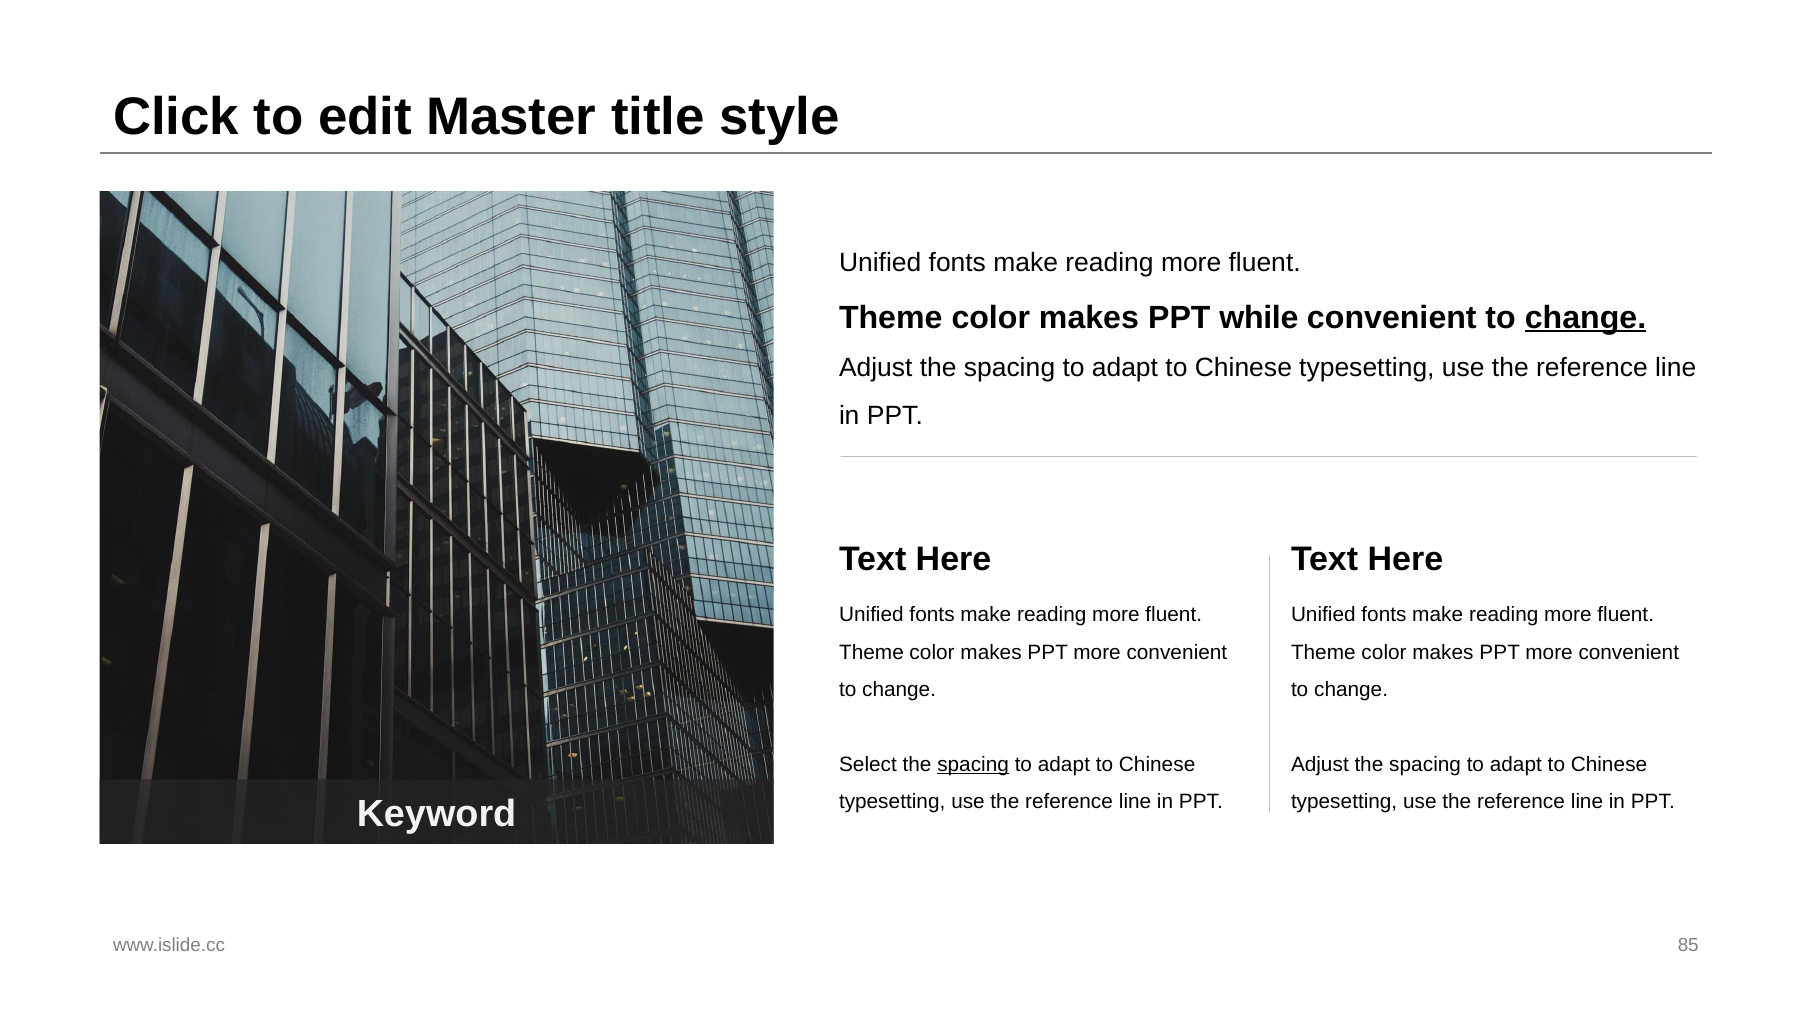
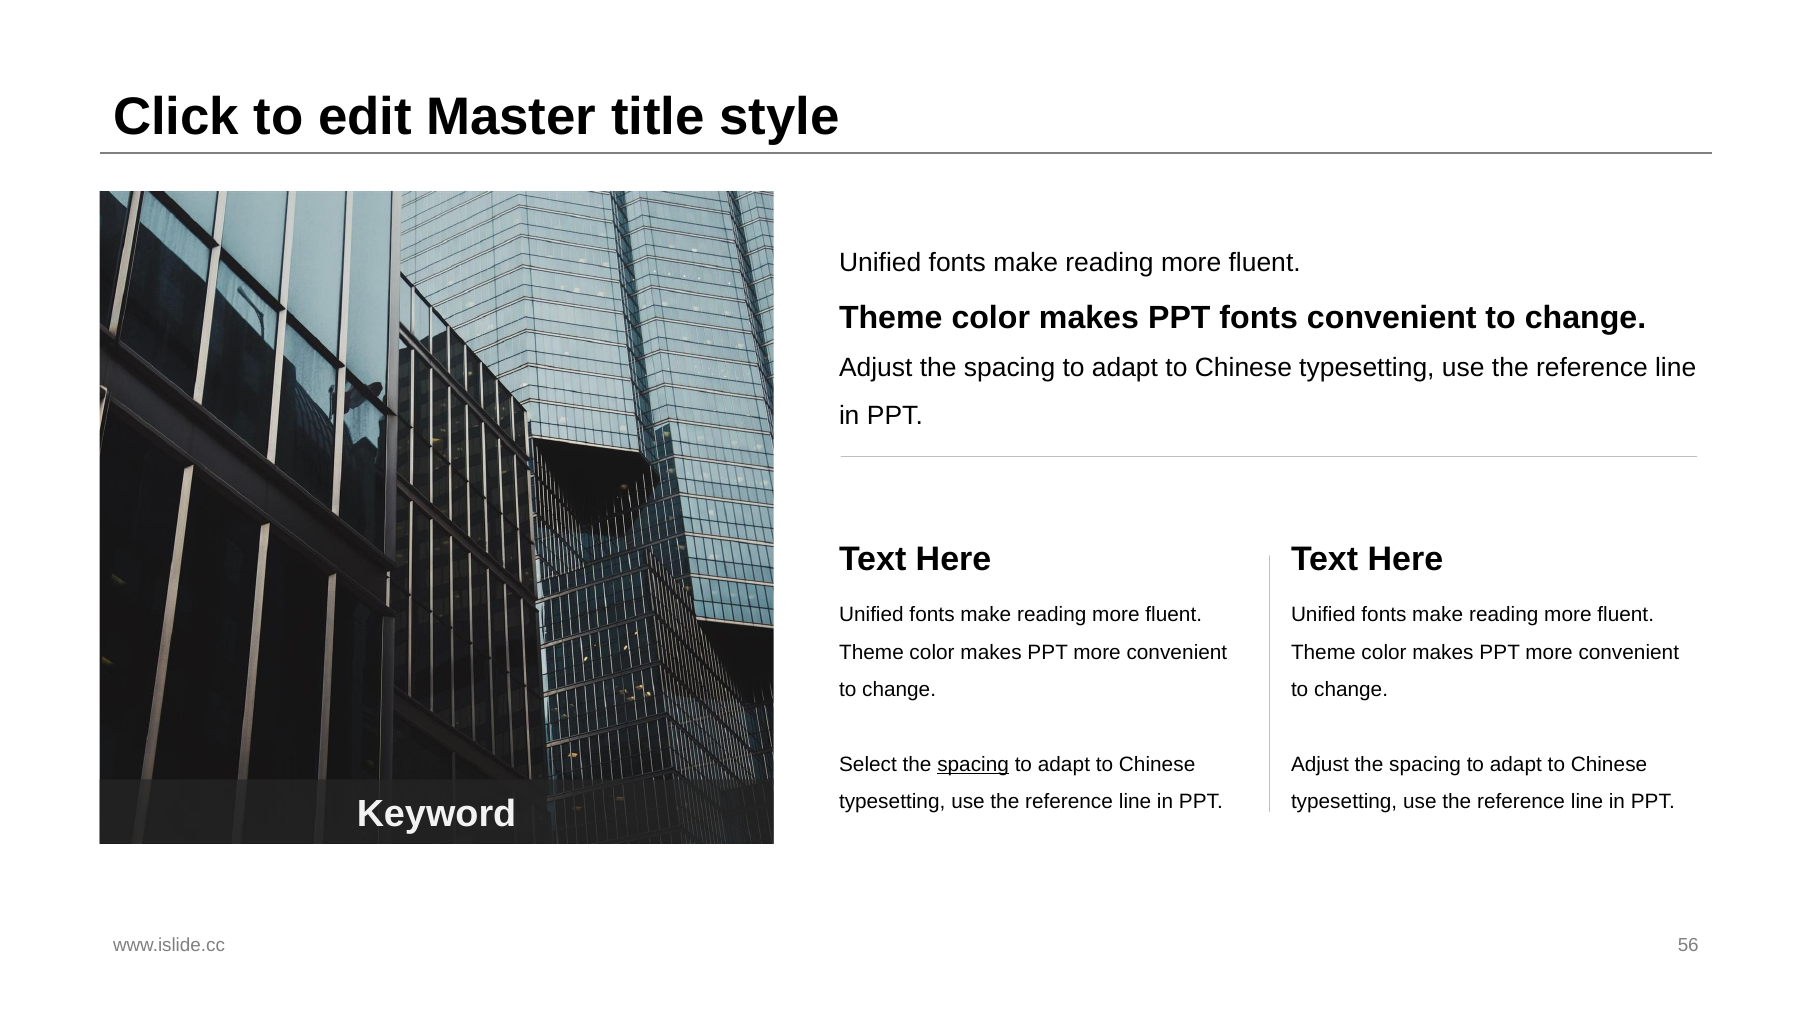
PPT while: while -> fonts (1259, 317)
change underline: present -> none (1586, 317)
85: 85 -> 56 (1688, 946)
